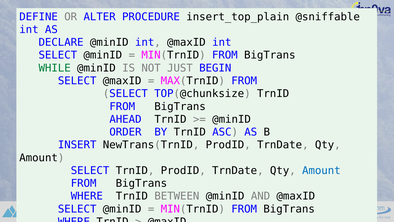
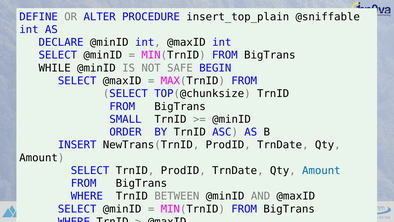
WHILE colour: green -> black (55, 68)
JUST: JUST -> SAFE (180, 68)
AHEAD: AHEAD -> SMALL (125, 119)
